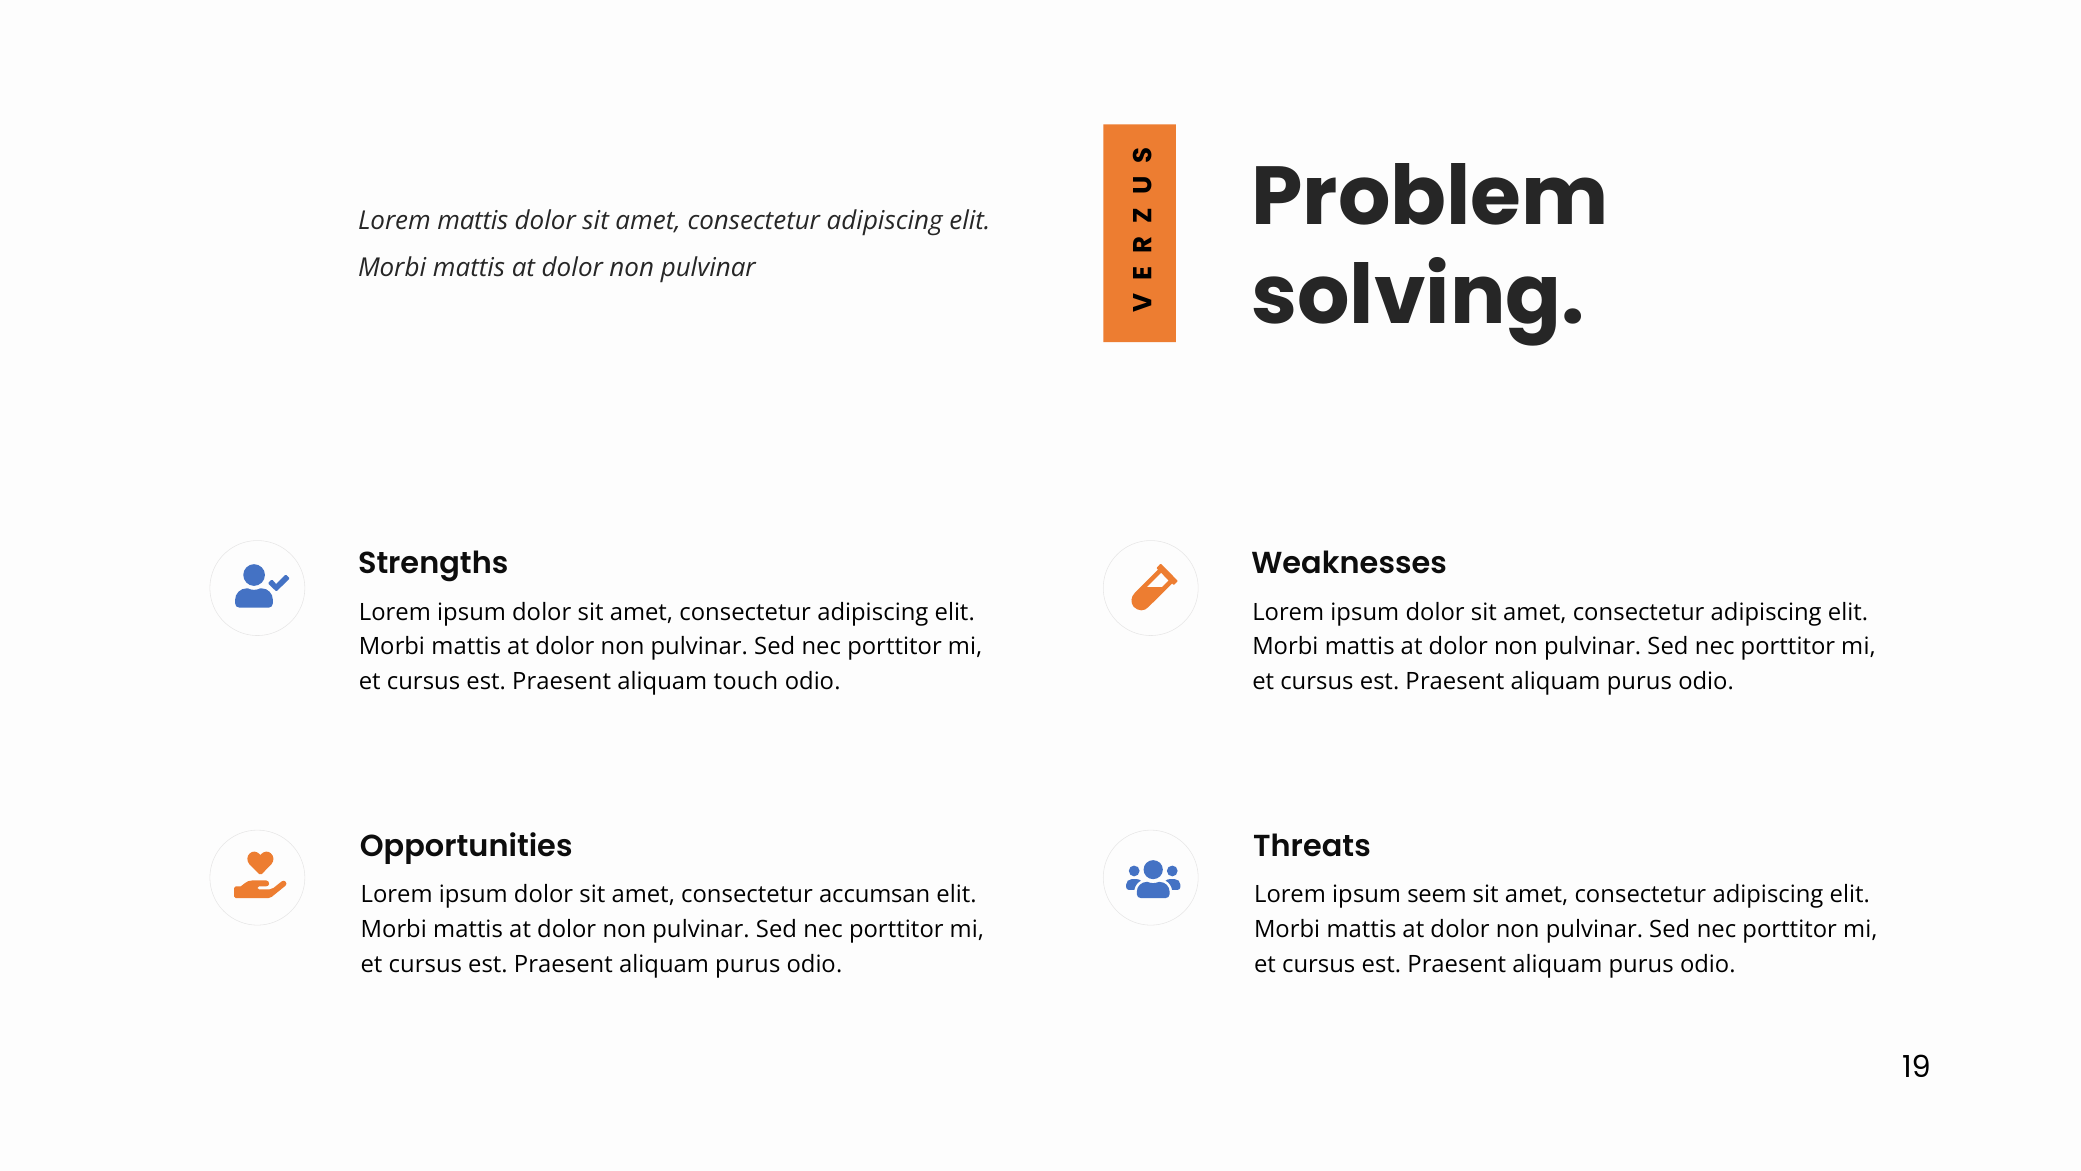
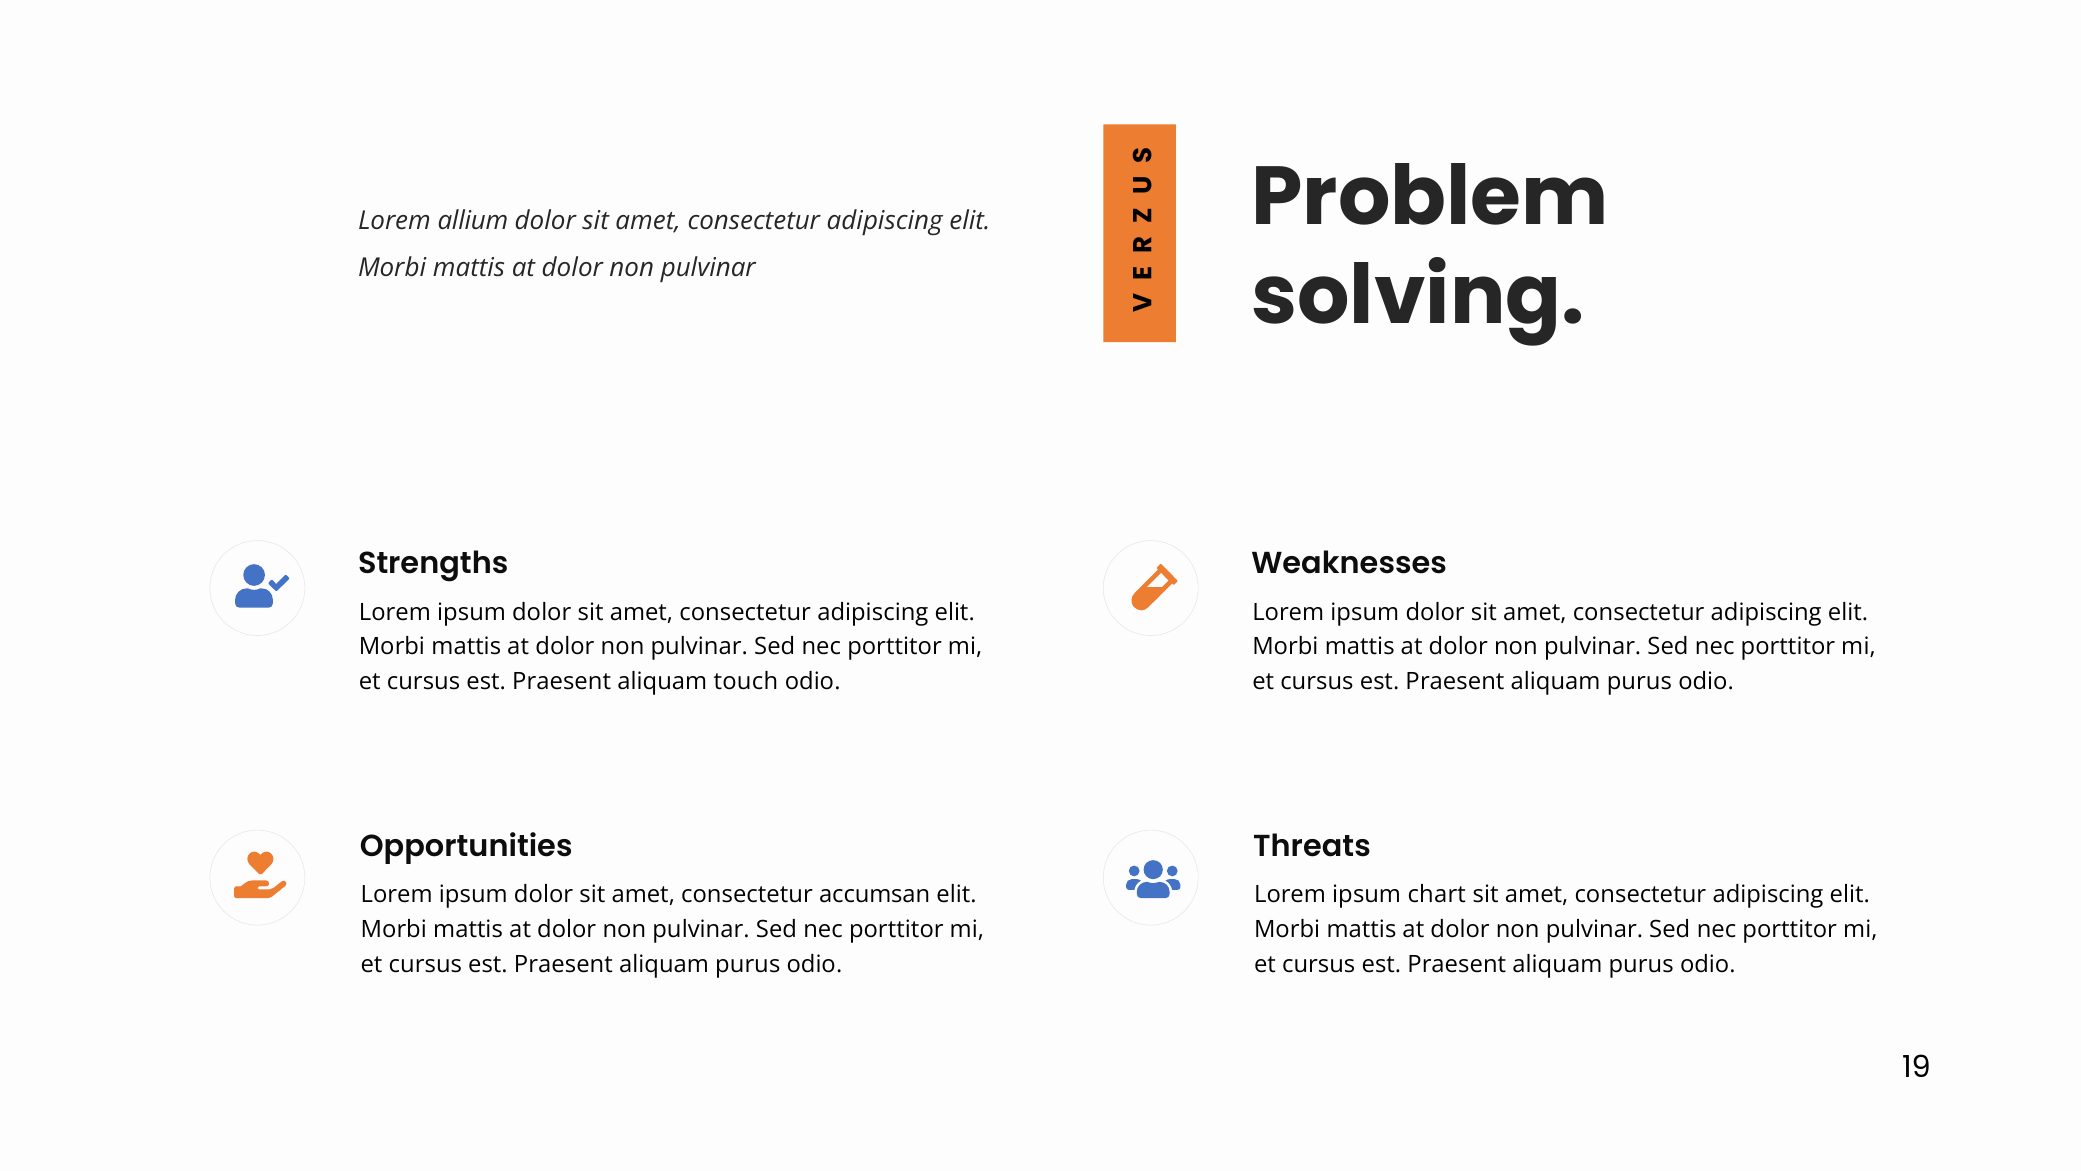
Lorem mattis: mattis -> allium (473, 221)
seem: seem -> chart (1437, 895)
